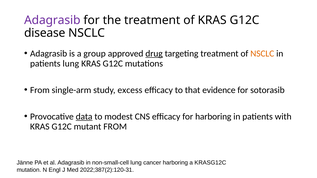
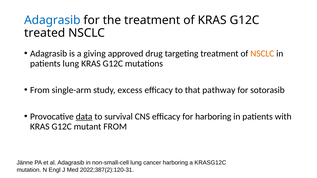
Adagrasib colour: purple -> blue (52, 20)
disease: disease -> treated (45, 33)
group: group -> giving (95, 54)
drug underline: present -> none (154, 54)
evidence: evidence -> pathway (219, 90)
modest: modest -> survival (119, 117)
